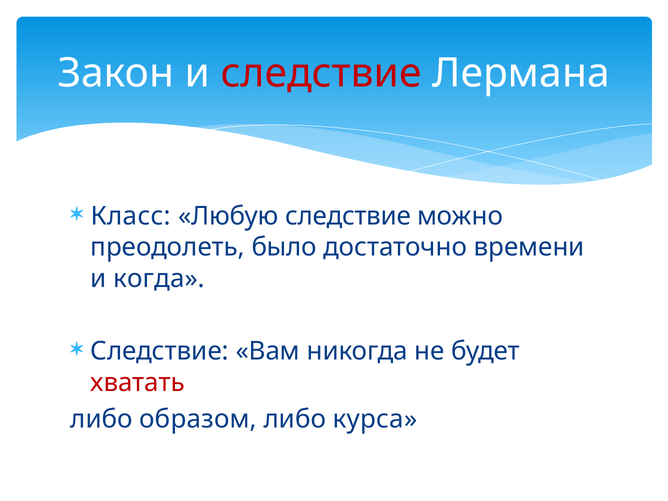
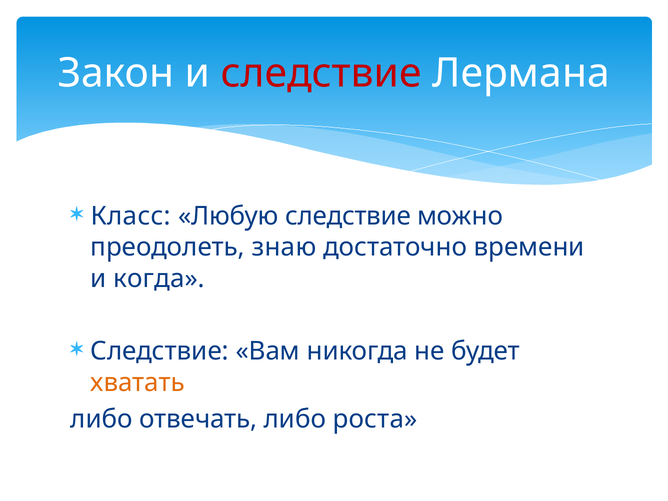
было: было -> знаю (284, 247)
хватать colour: red -> orange (138, 383)
образом: образом -> отвечать (198, 419)
курса: курса -> роста (375, 419)
